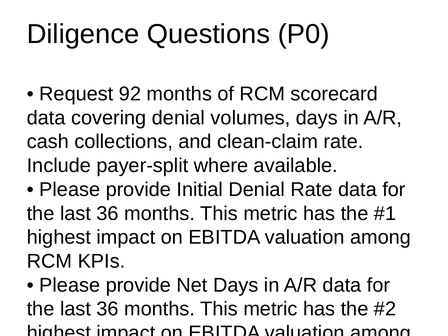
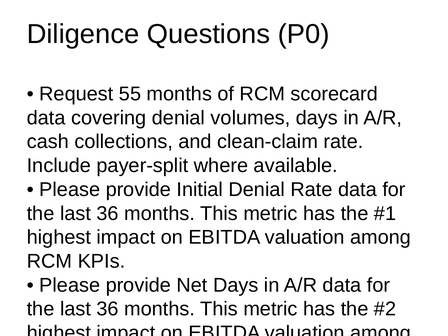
92: 92 -> 55 (130, 94)
